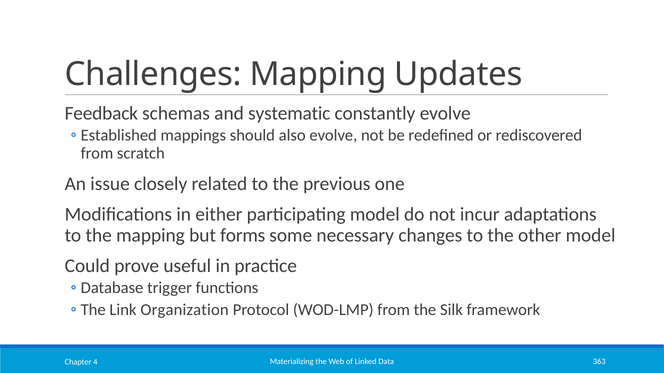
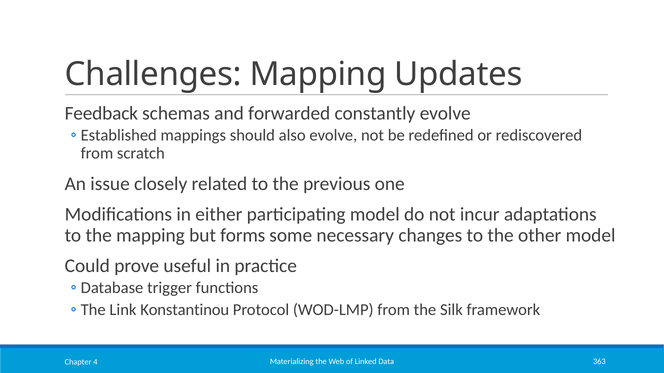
systematic: systematic -> forwarded (289, 113)
Organization: Organization -> Konstantinou (185, 310)
